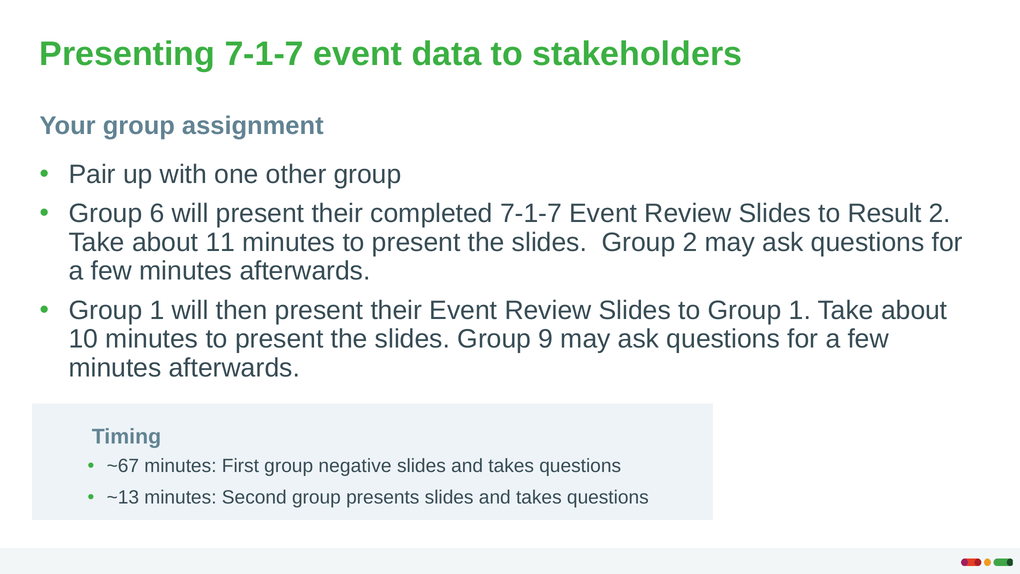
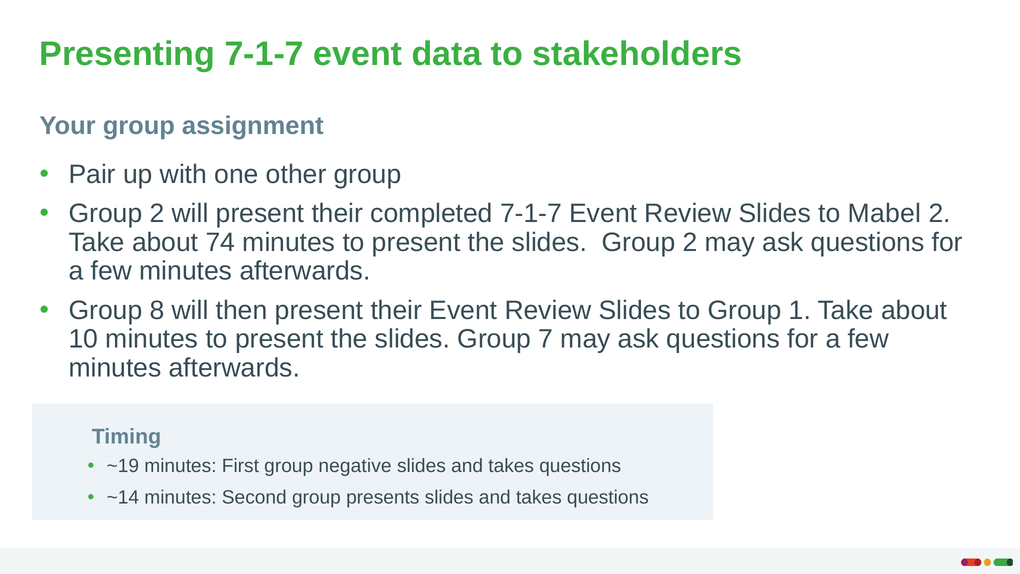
6: 6 -> 2 (157, 214)
Result: Result -> Mabel (884, 214)
11: 11 -> 74 (220, 242)
1: 1 -> 8 (157, 310)
9: 9 -> 7 (546, 339)
~67: ~67 -> ~19 (123, 466)
~13: ~13 -> ~14 (123, 497)
